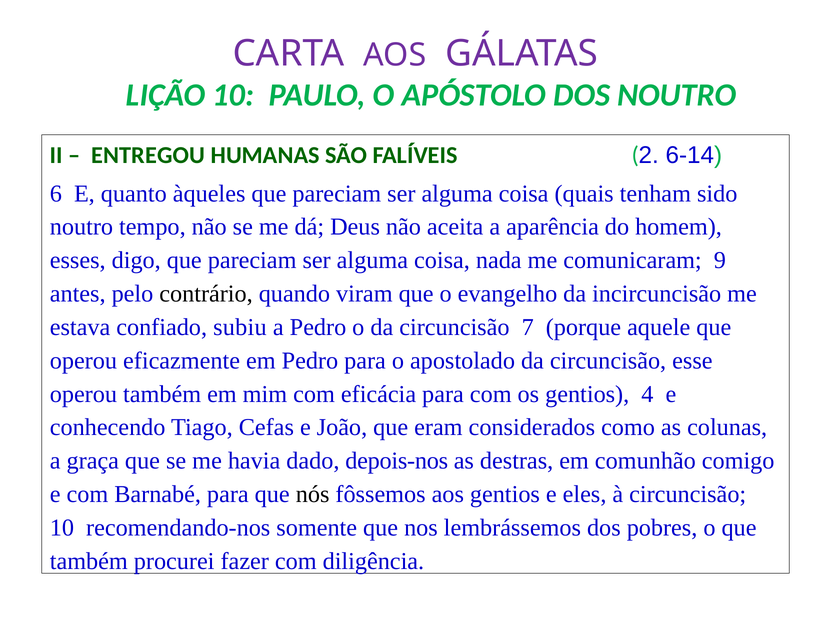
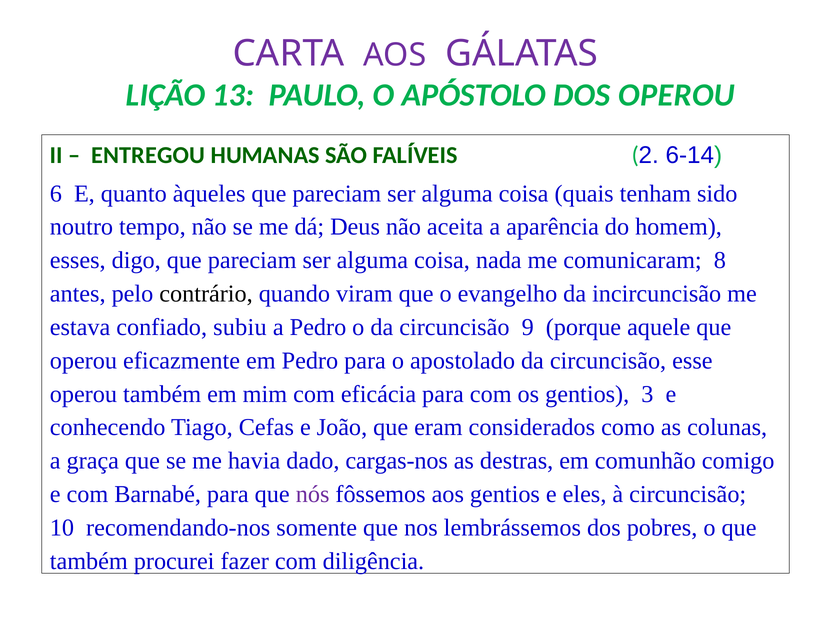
LIÇÃO 10: 10 -> 13 (233, 95)
DOS NOUTRO: NOUTRO -> OPEROU (677, 95)
9: 9 -> 8 (720, 260)
7: 7 -> 9 (528, 327)
4: 4 -> 3 (647, 394)
depois-nos: depois-nos -> cargas-nos (397, 461)
nós colour: black -> purple (313, 495)
